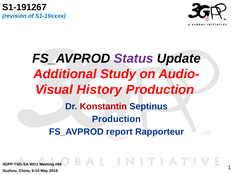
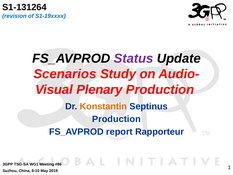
S1-191267: S1-191267 -> S1-131264 (24, 7)
Additional: Additional -> Scenarios (65, 74)
History: History -> Plenary (99, 89)
Konstantin colour: red -> orange (103, 106)
